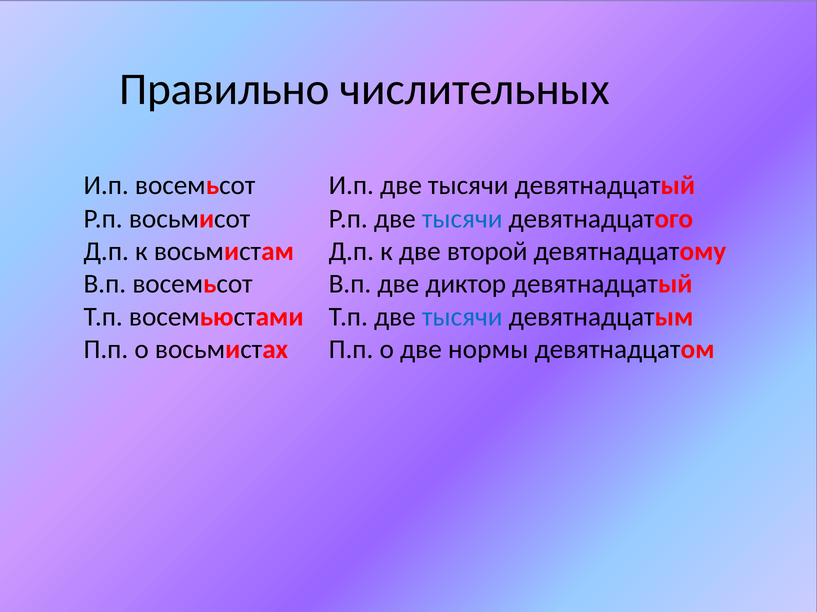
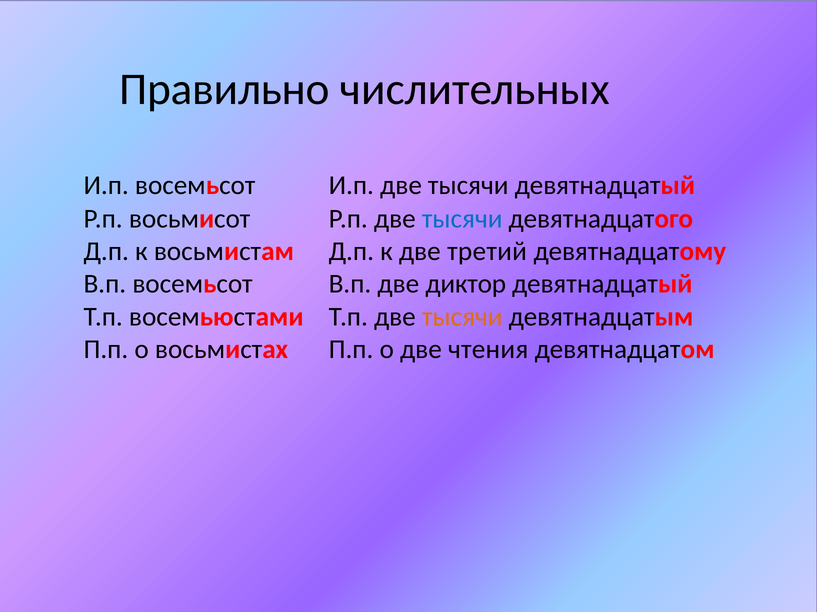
второй: второй -> третий (487, 252)
тысячи colour: blue -> orange (462, 317)
нормы: нормы -> чтения (488, 350)
